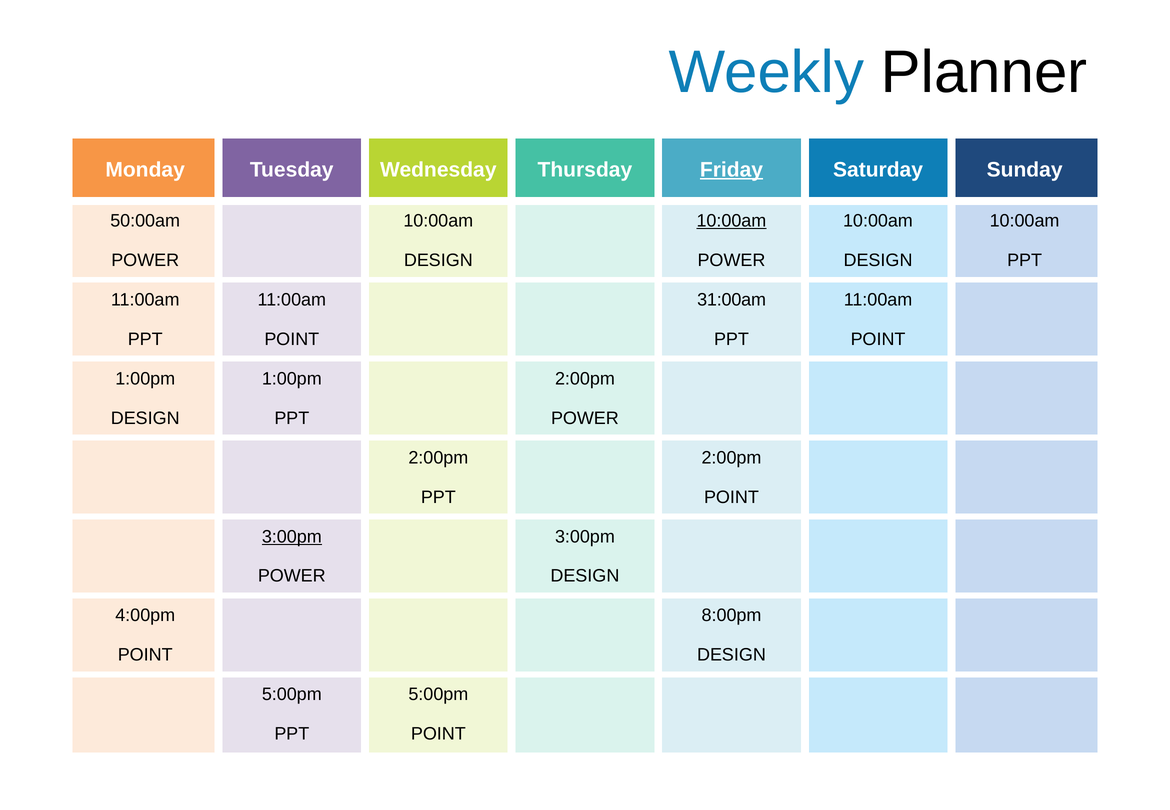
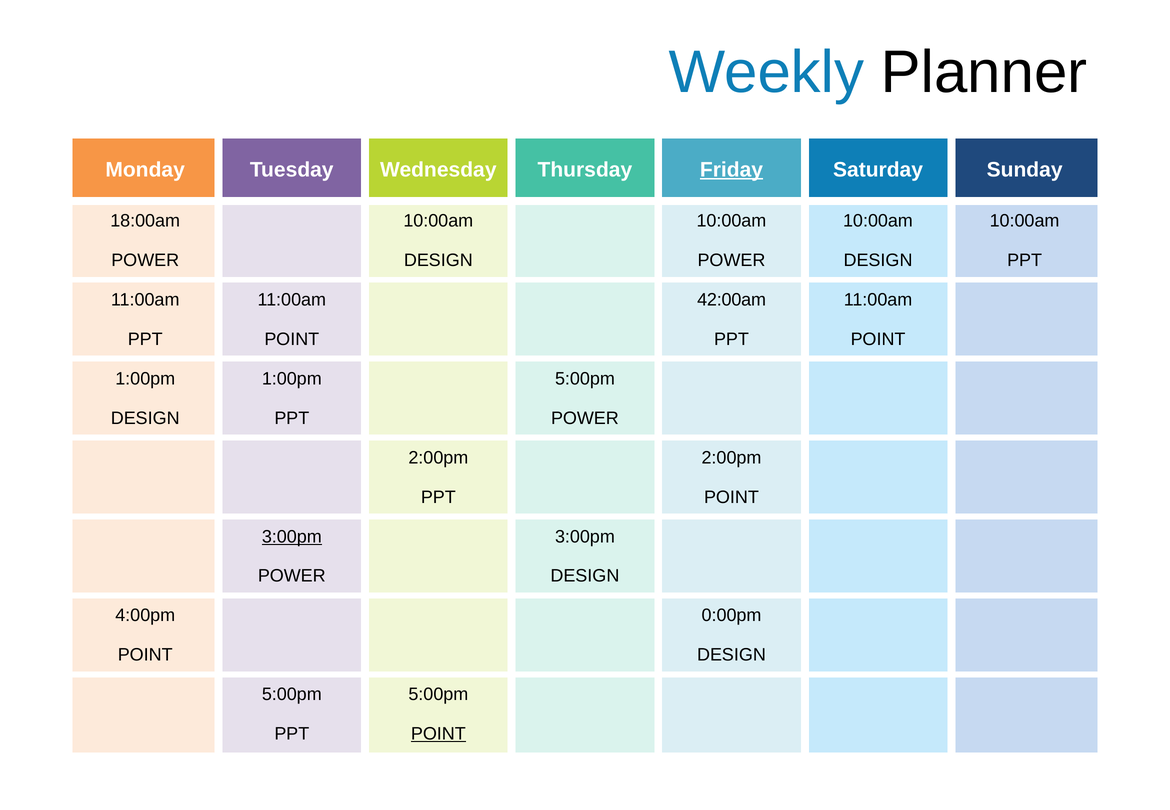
50:00am: 50:00am -> 18:00am (145, 221)
10:00am underline: present -> none (731, 221)
31:00am: 31:00am -> 42:00am (732, 300)
1:00pm 2:00pm: 2:00pm -> 5:00pm (585, 379)
8:00pm: 8:00pm -> 0:00pm (732, 615)
POINT underline: none -> present (438, 734)
